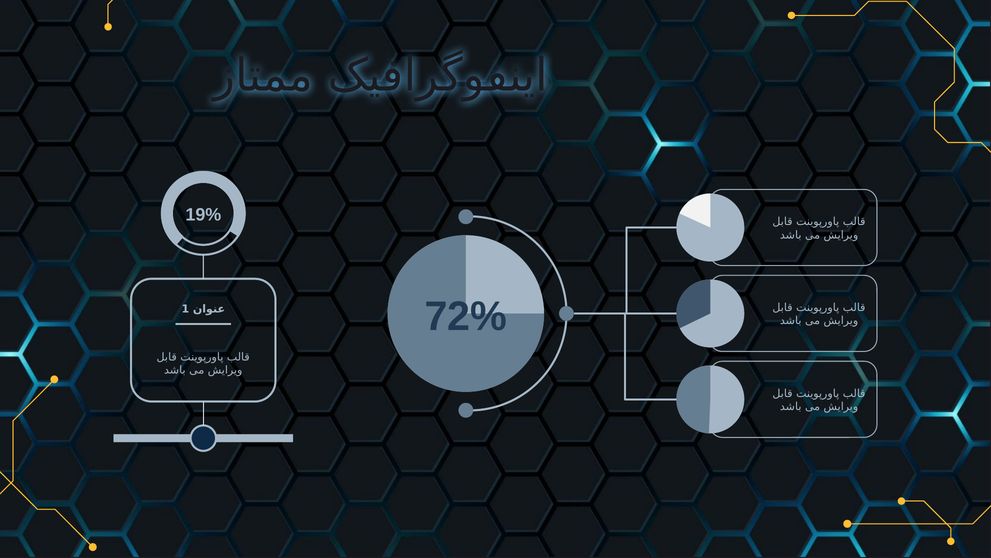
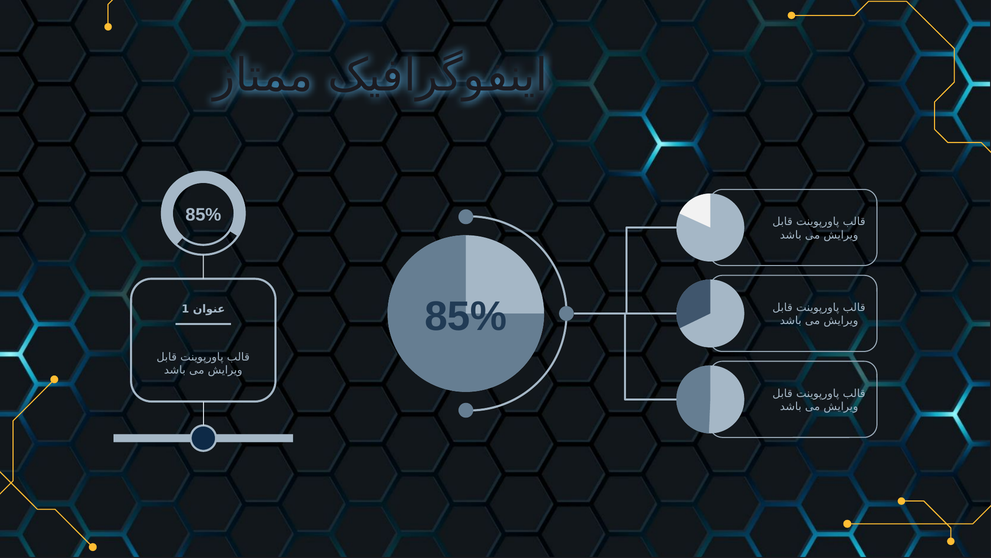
19%: 19% -> 85% (203, 214)
72%: 72% -> 85% (466, 316)
